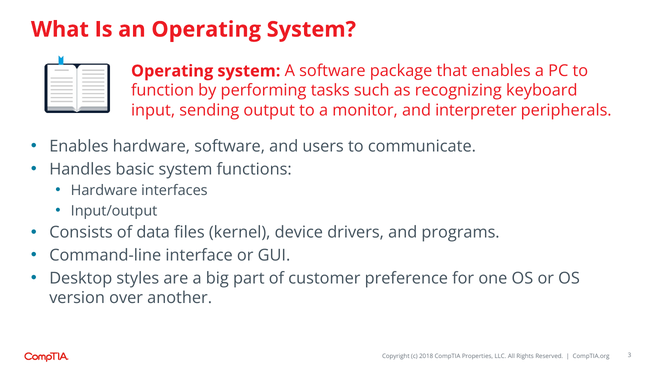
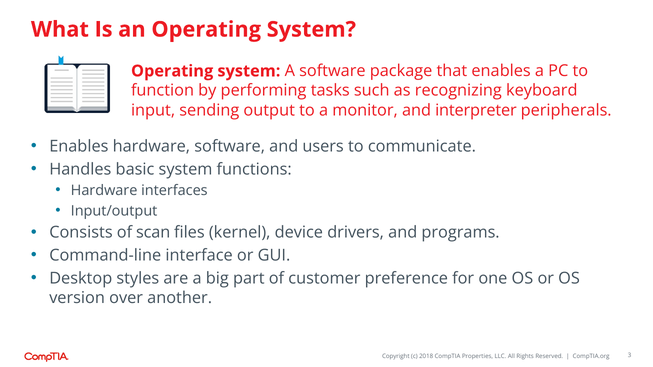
data: data -> scan (153, 233)
